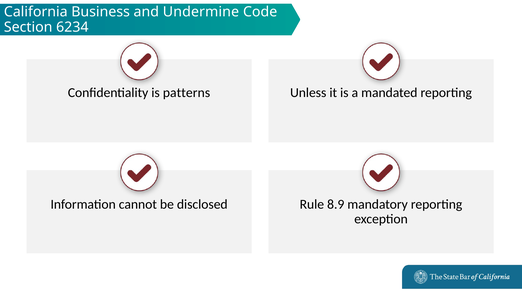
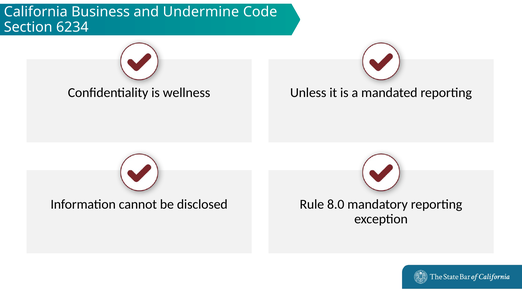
patterns: patterns -> wellness (187, 93)
8.9: 8.9 -> 8.0 (336, 205)
